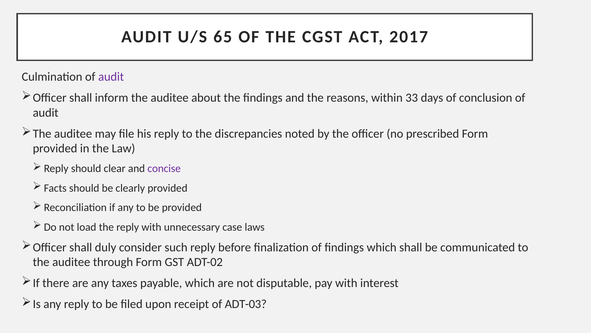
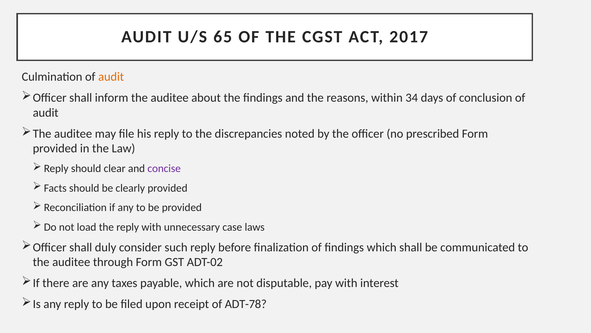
audit colour: purple -> orange (111, 77)
33: 33 -> 34 (412, 98)
ADT-03: ADT-03 -> ADT-78 (246, 304)
